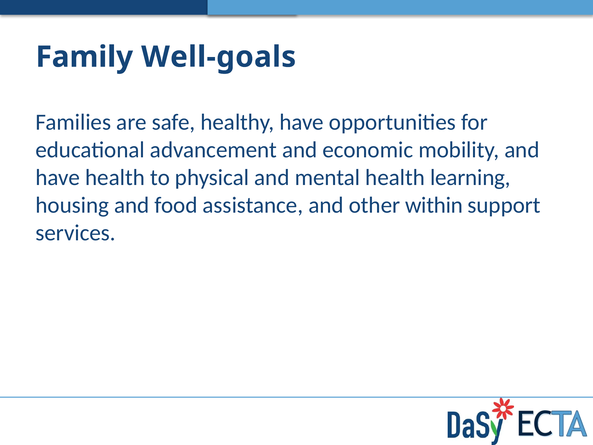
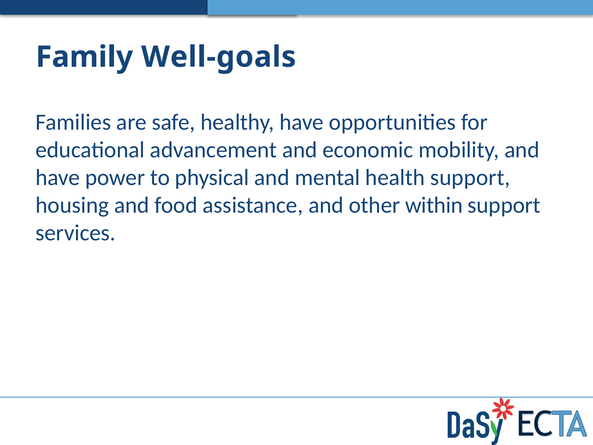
have health: health -> power (115, 178)
health learning: learning -> support (470, 178)
